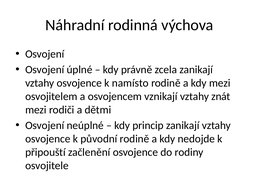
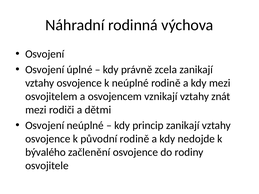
k namísto: namísto -> neúplné (130, 83)
připouští: připouští -> bývalého (45, 152)
